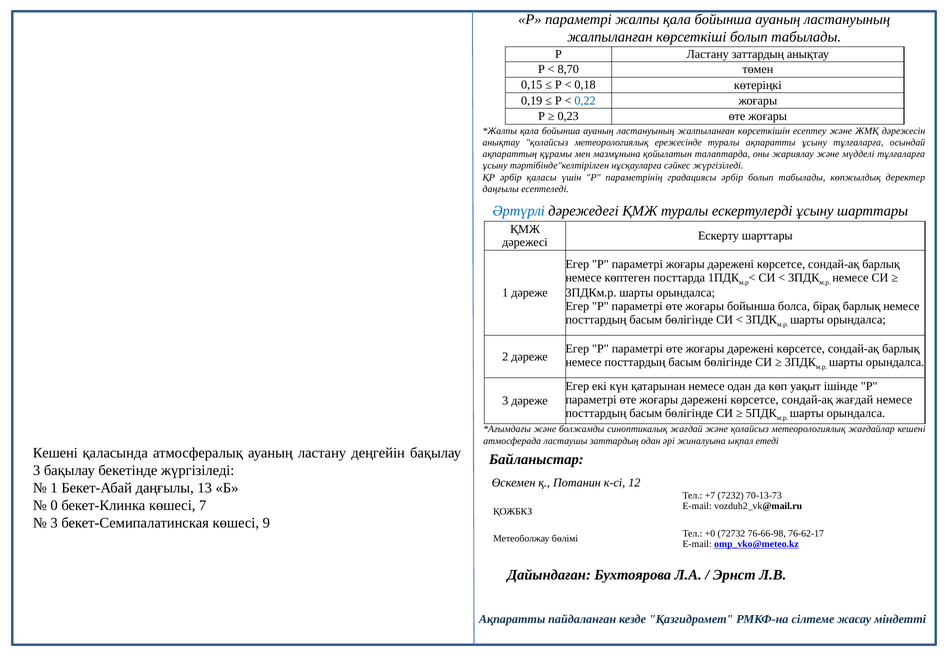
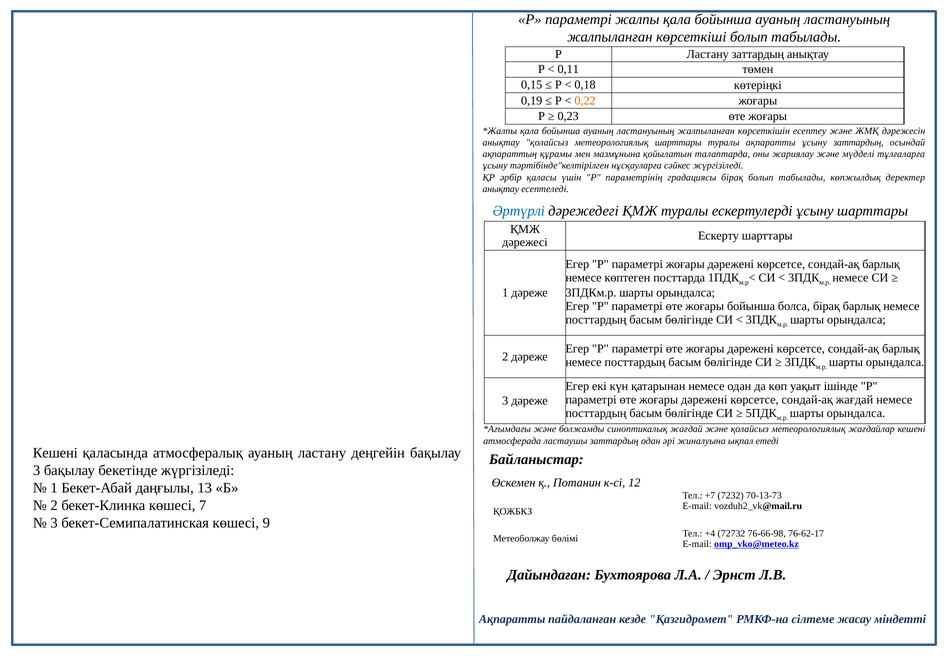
8,70: 8,70 -> 0,11 (568, 69)
0,22 colour: blue -> orange (585, 101)
метеорологиялық ережесінде: ережесінде -> шарттары (678, 143)
ұсыну тұлғаларға: тұлғаларға -> заттардың (858, 143)
градациясы әрбір: әрбір -> бірақ (732, 177)
даңғылы: даңғылы -> анықтау (501, 189)
0: 0 -> 2 (54, 506)
+0: +0 -> +4 (710, 534)
